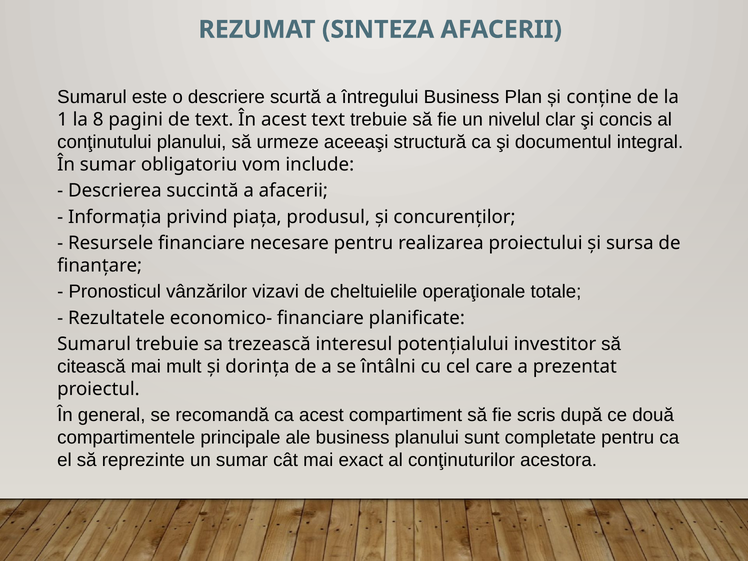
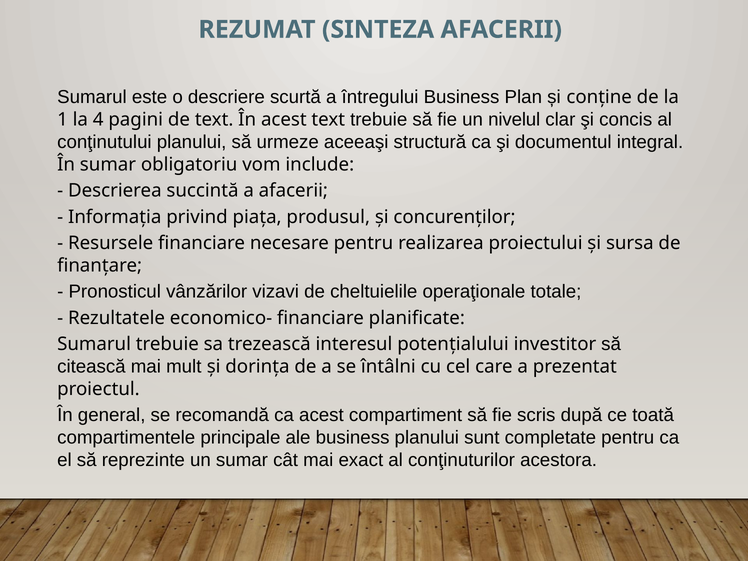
8: 8 -> 4 (98, 120)
două: două -> toată (653, 415)
